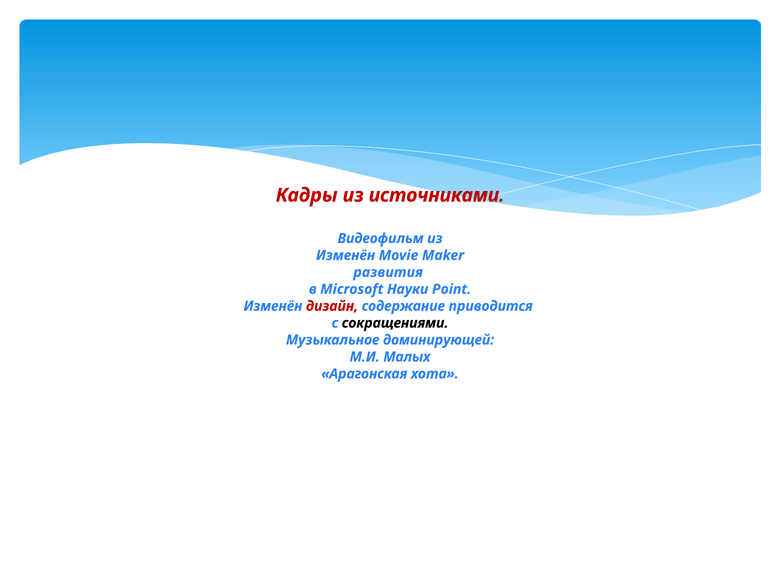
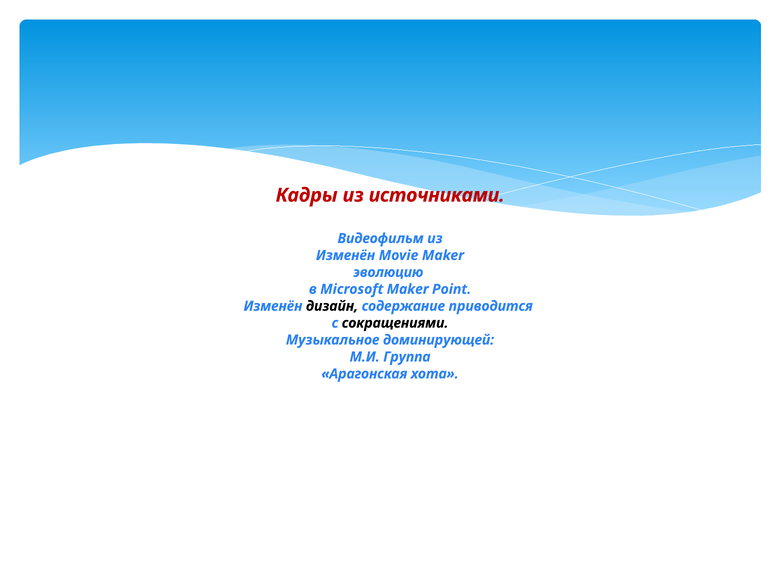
развития: развития -> эволюцию (388, 272)
Microsoft Науки: Науки -> Maker (408, 289)
дизайн colour: red -> black (332, 306)
Малых: Малых -> Группа (407, 357)
